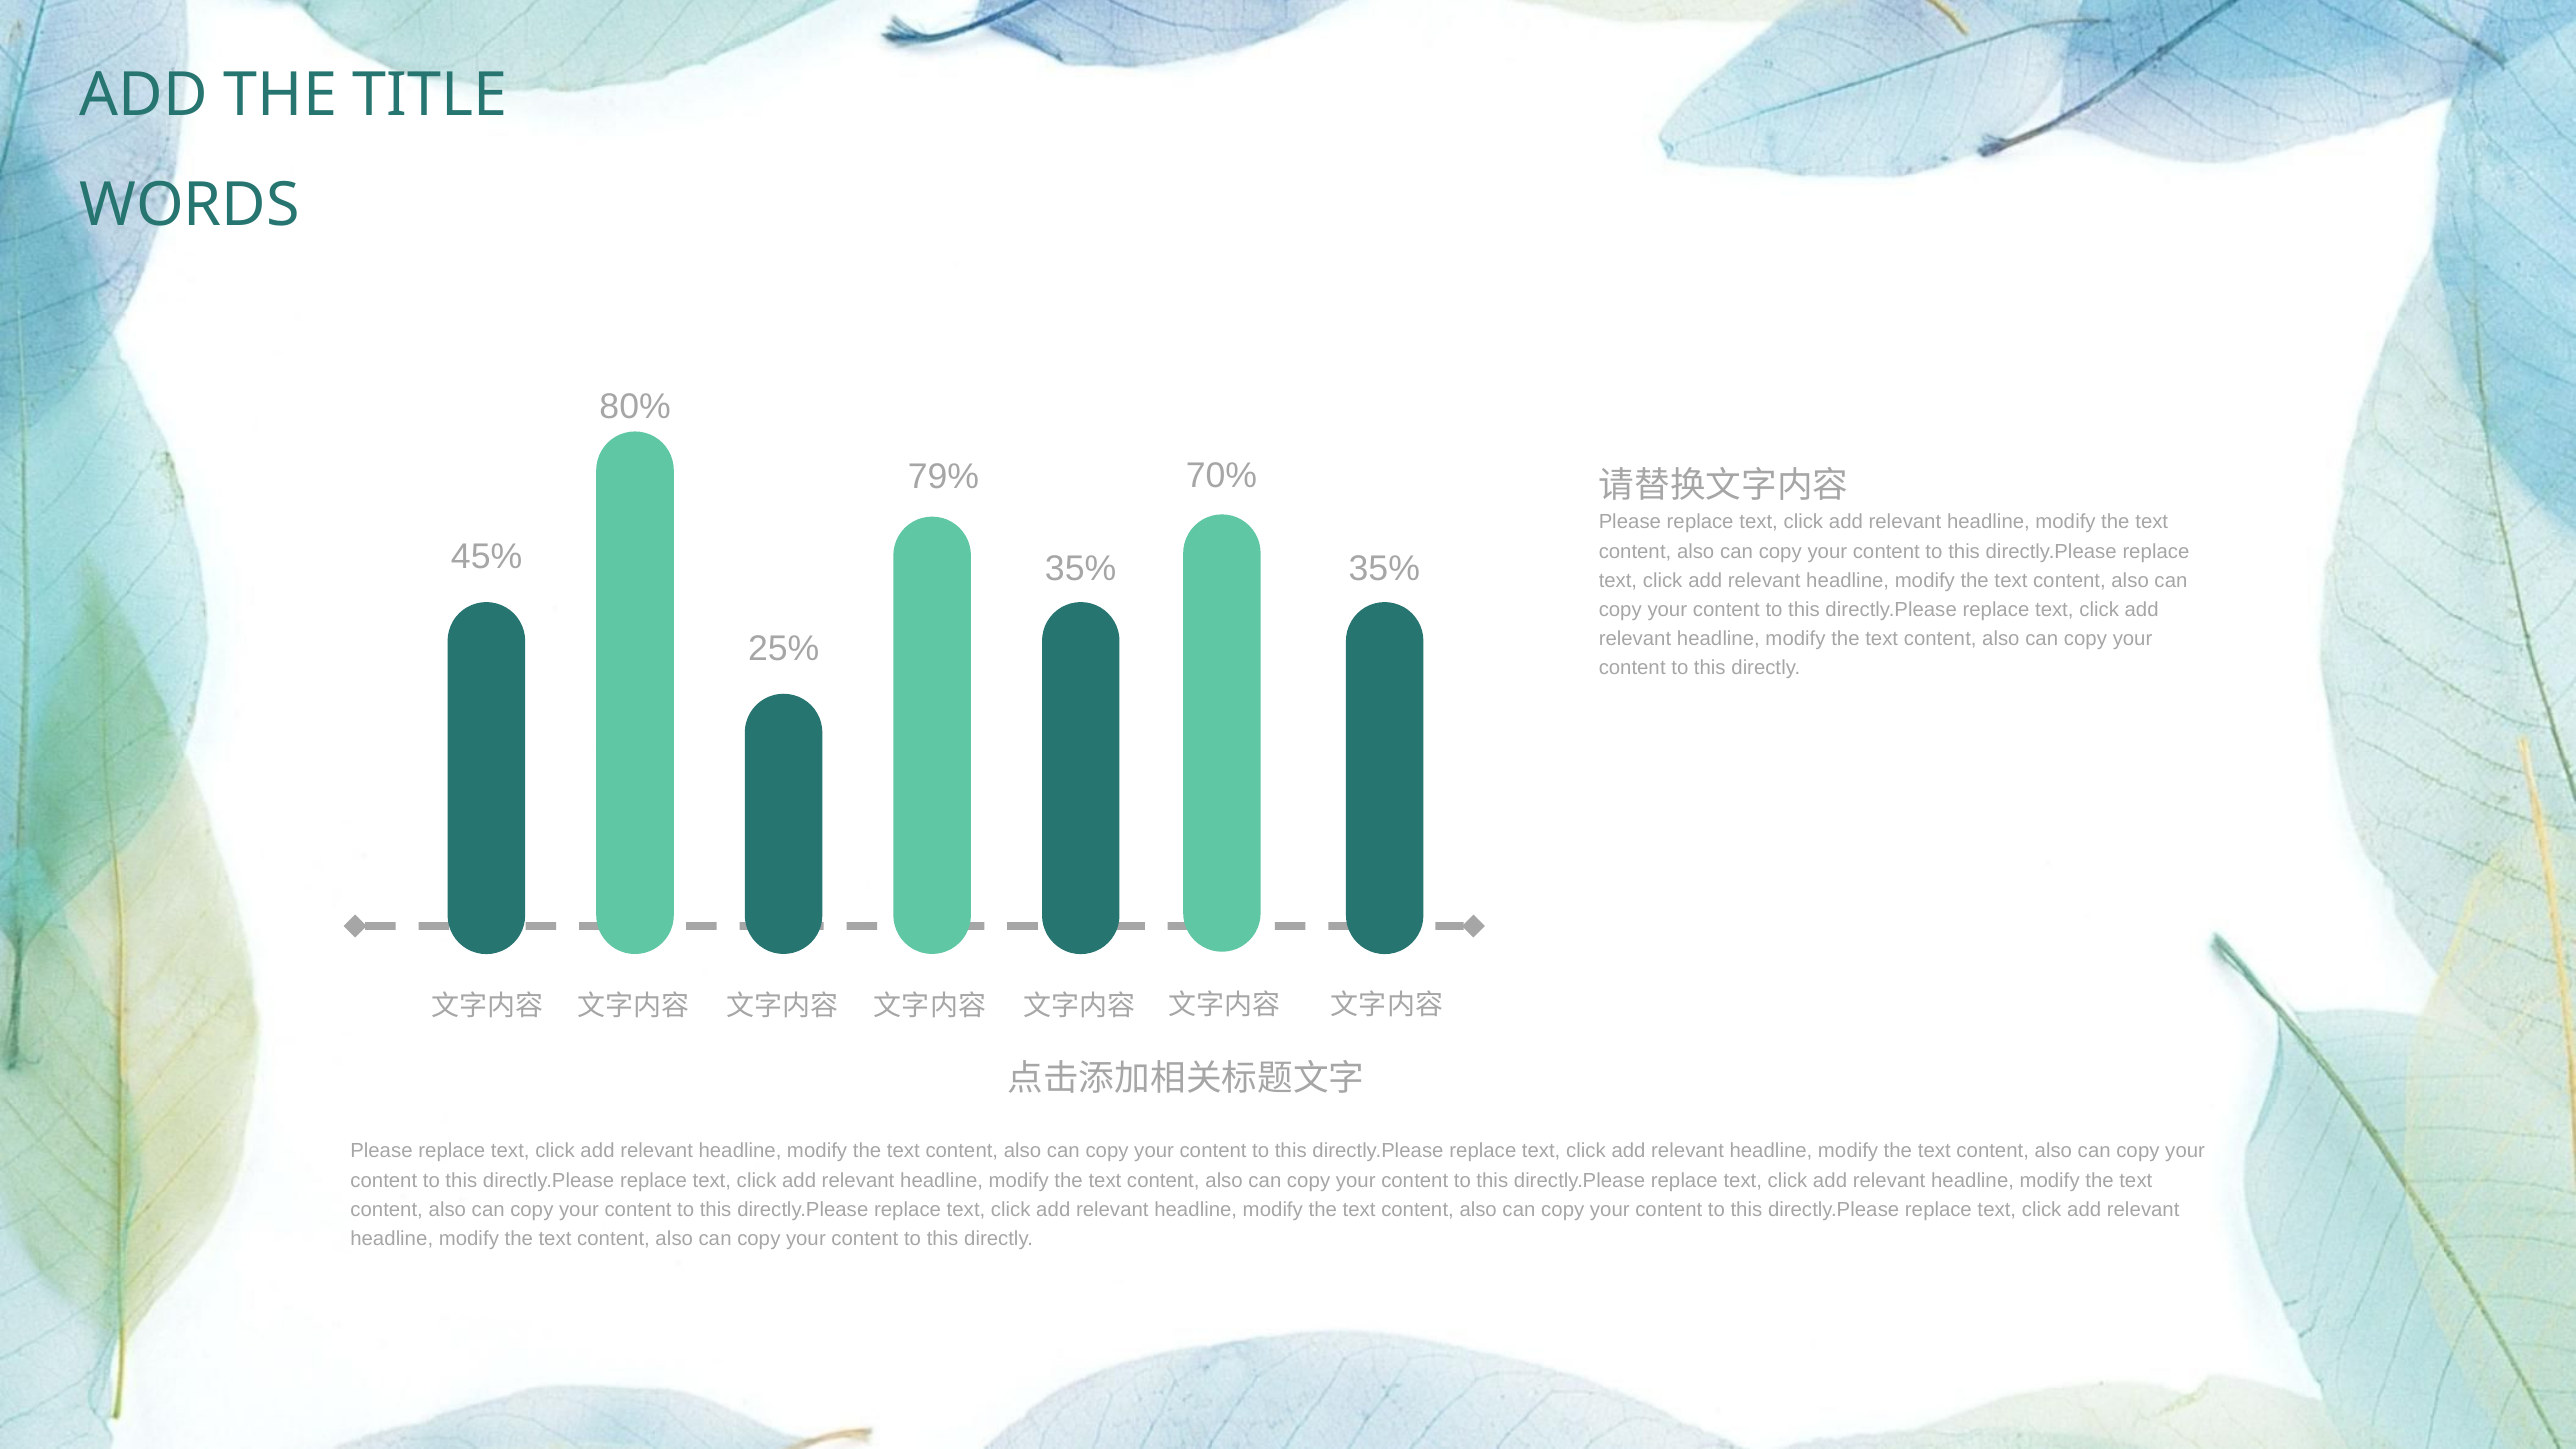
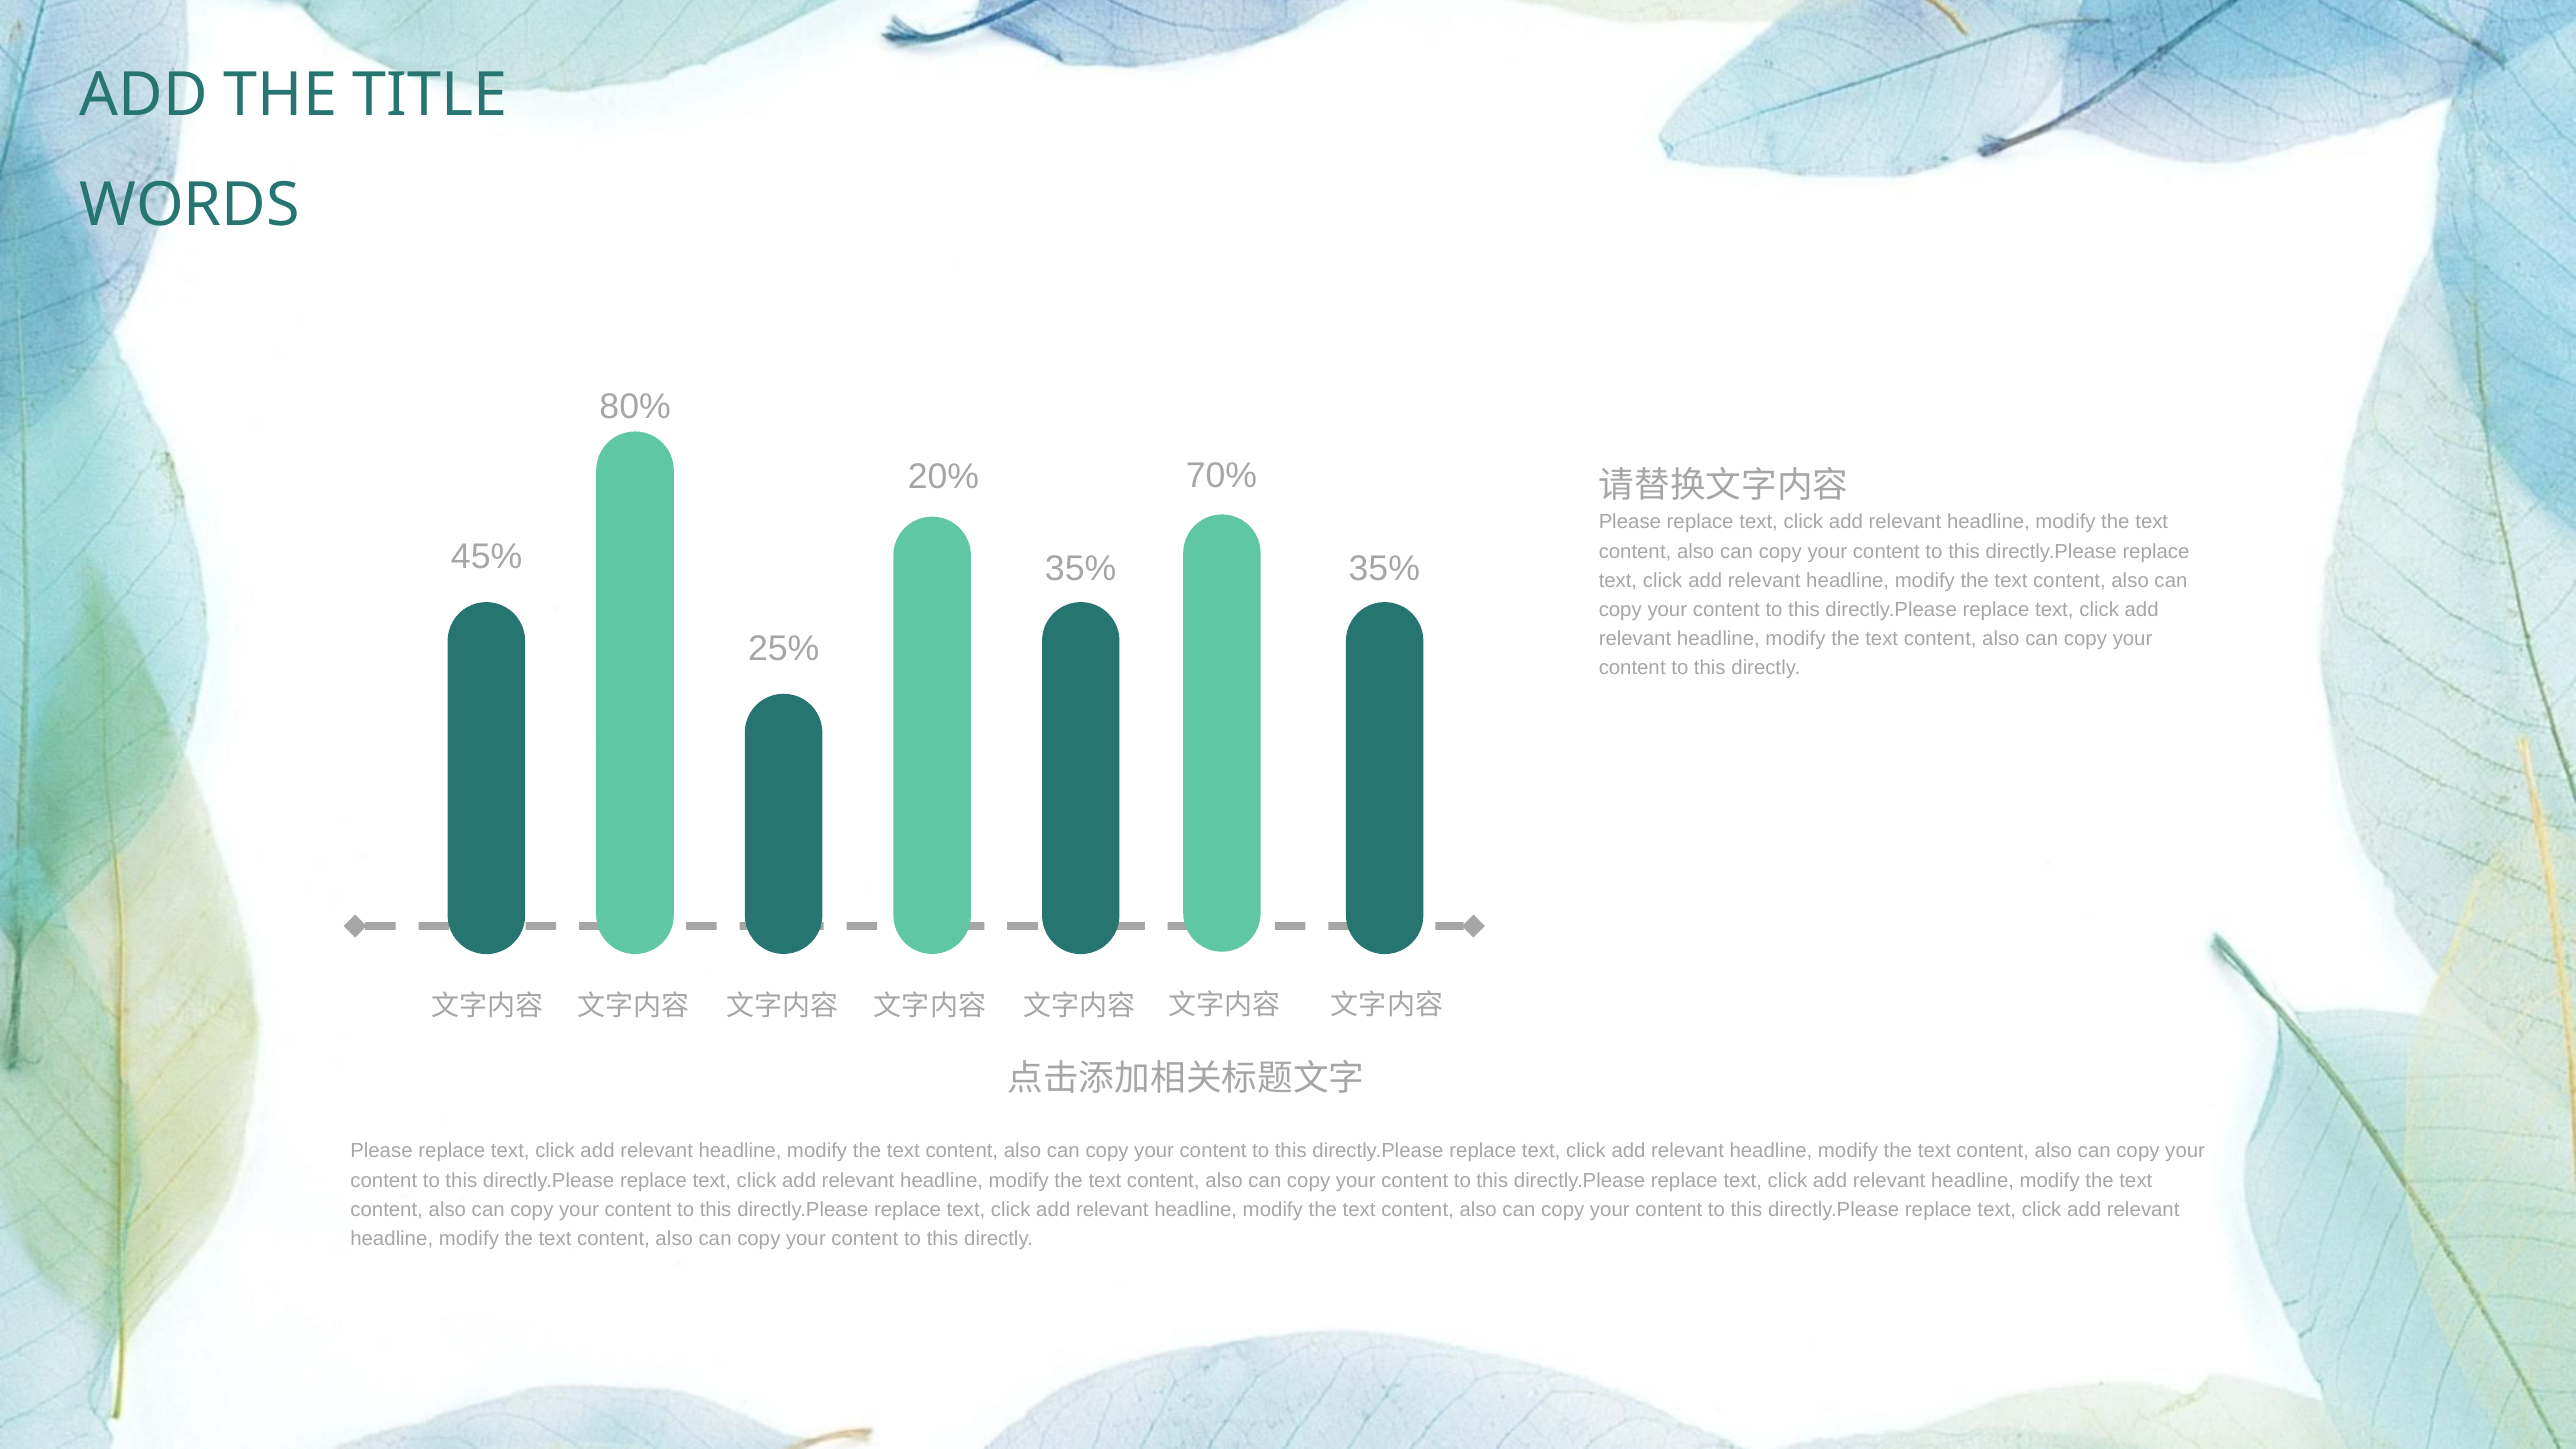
79%: 79% -> 20% (943, 476)
